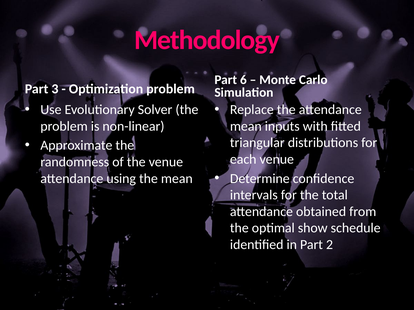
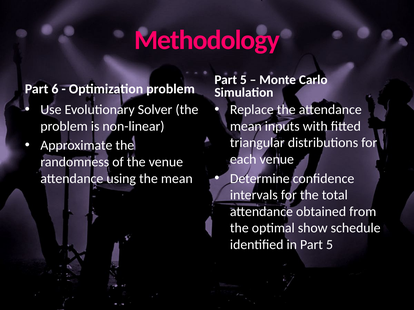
6: 6 -> 5 (243, 80)
3: 3 -> 6 (55, 89)
in Part 2: 2 -> 5 (330, 245)
